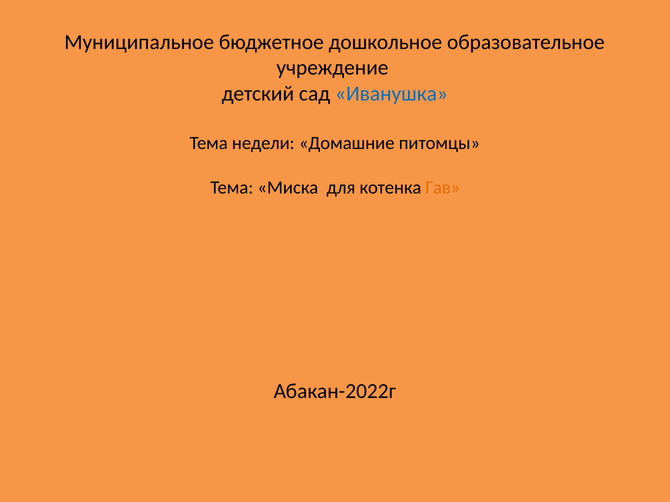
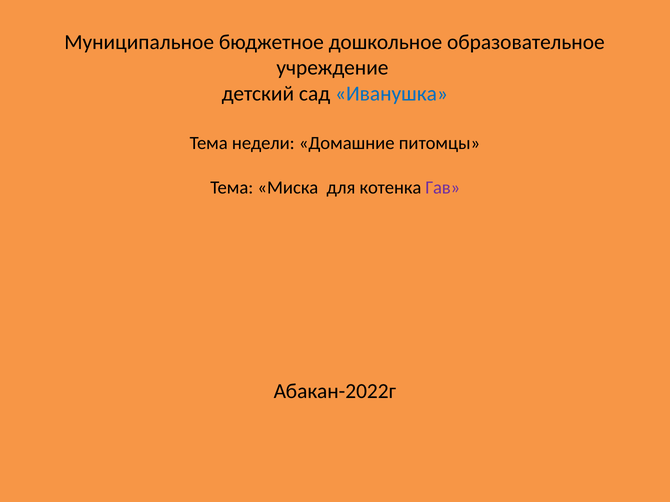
Гав colour: orange -> purple (443, 188)
